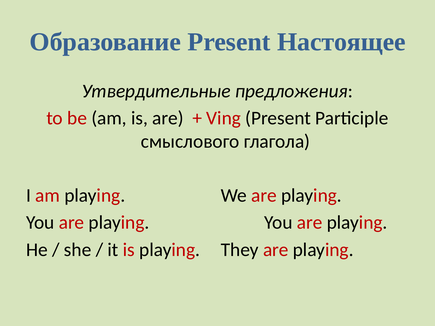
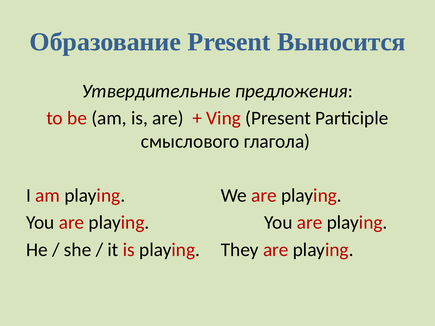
Настоящее: Настоящее -> Выносится (341, 42)
